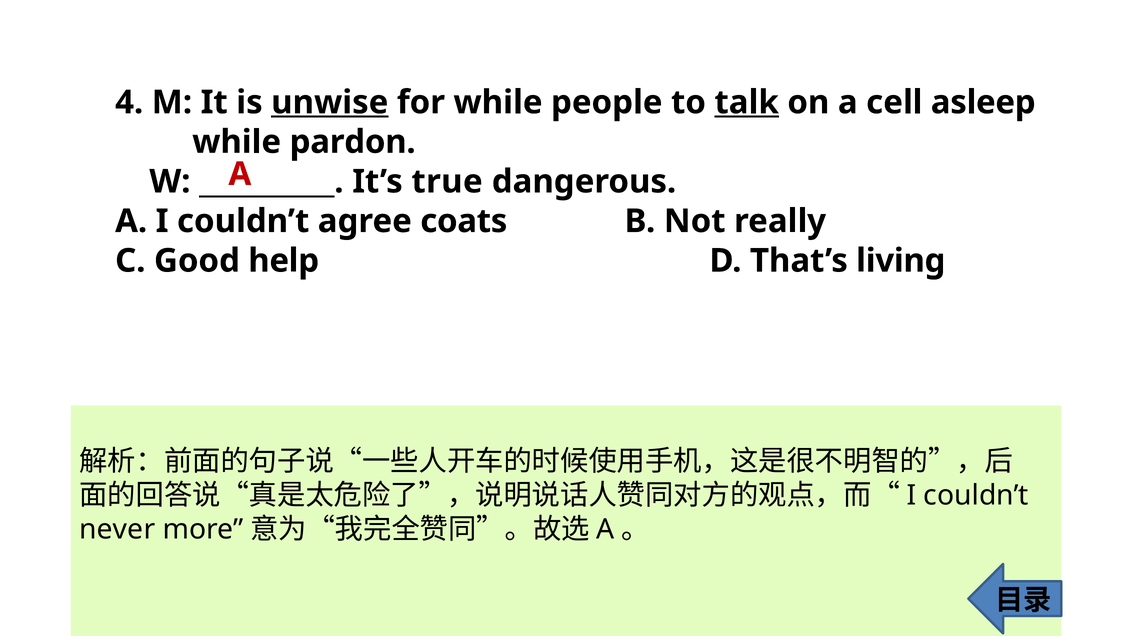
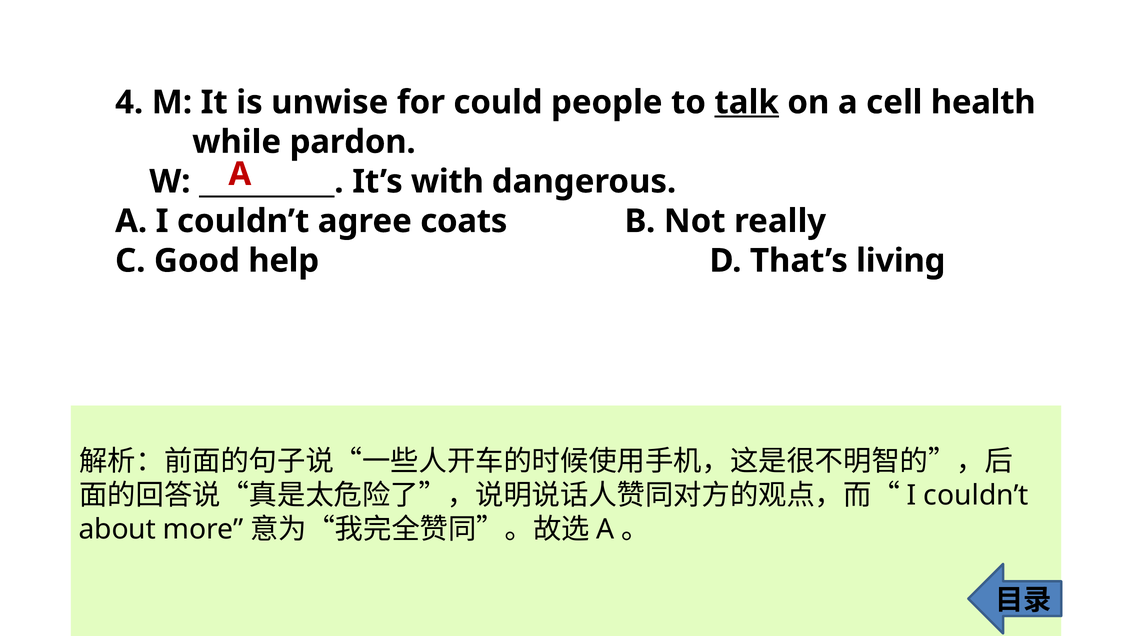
unwise underline: present -> none (330, 103)
for while: while -> could (498, 103)
asleep: asleep -> health (983, 103)
true: true -> with (447, 182)
never: never -> about (117, 530)
